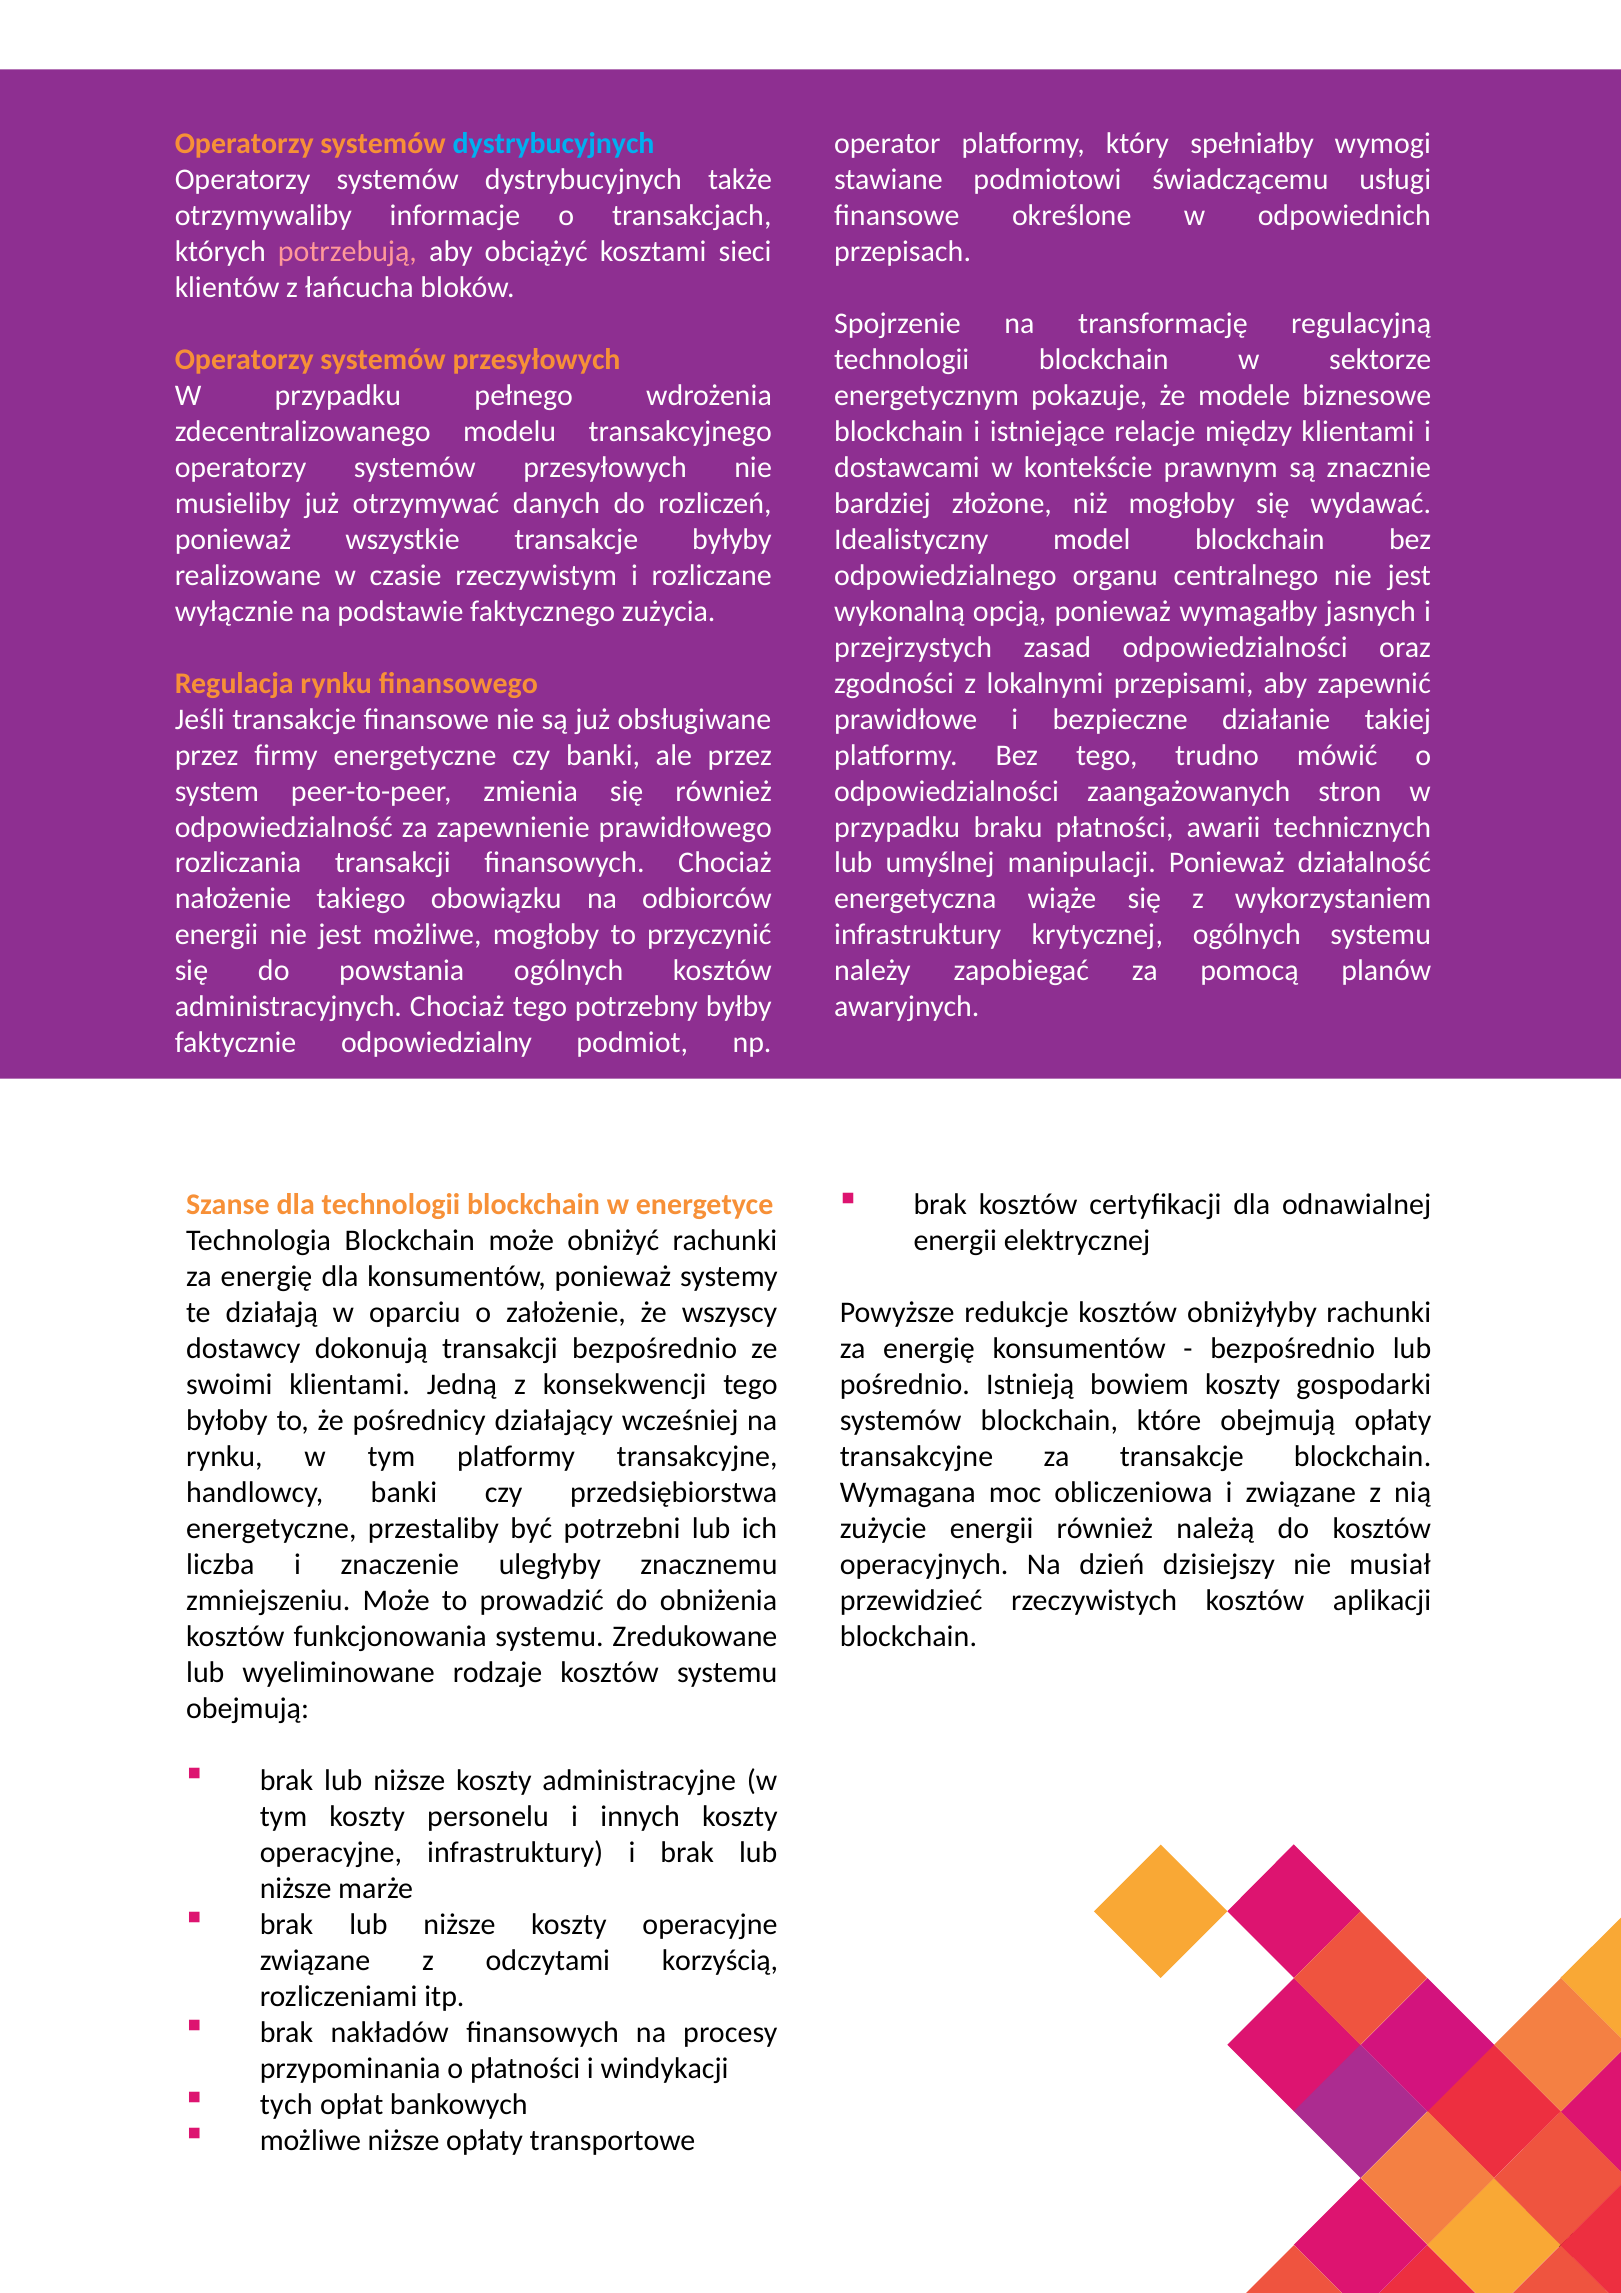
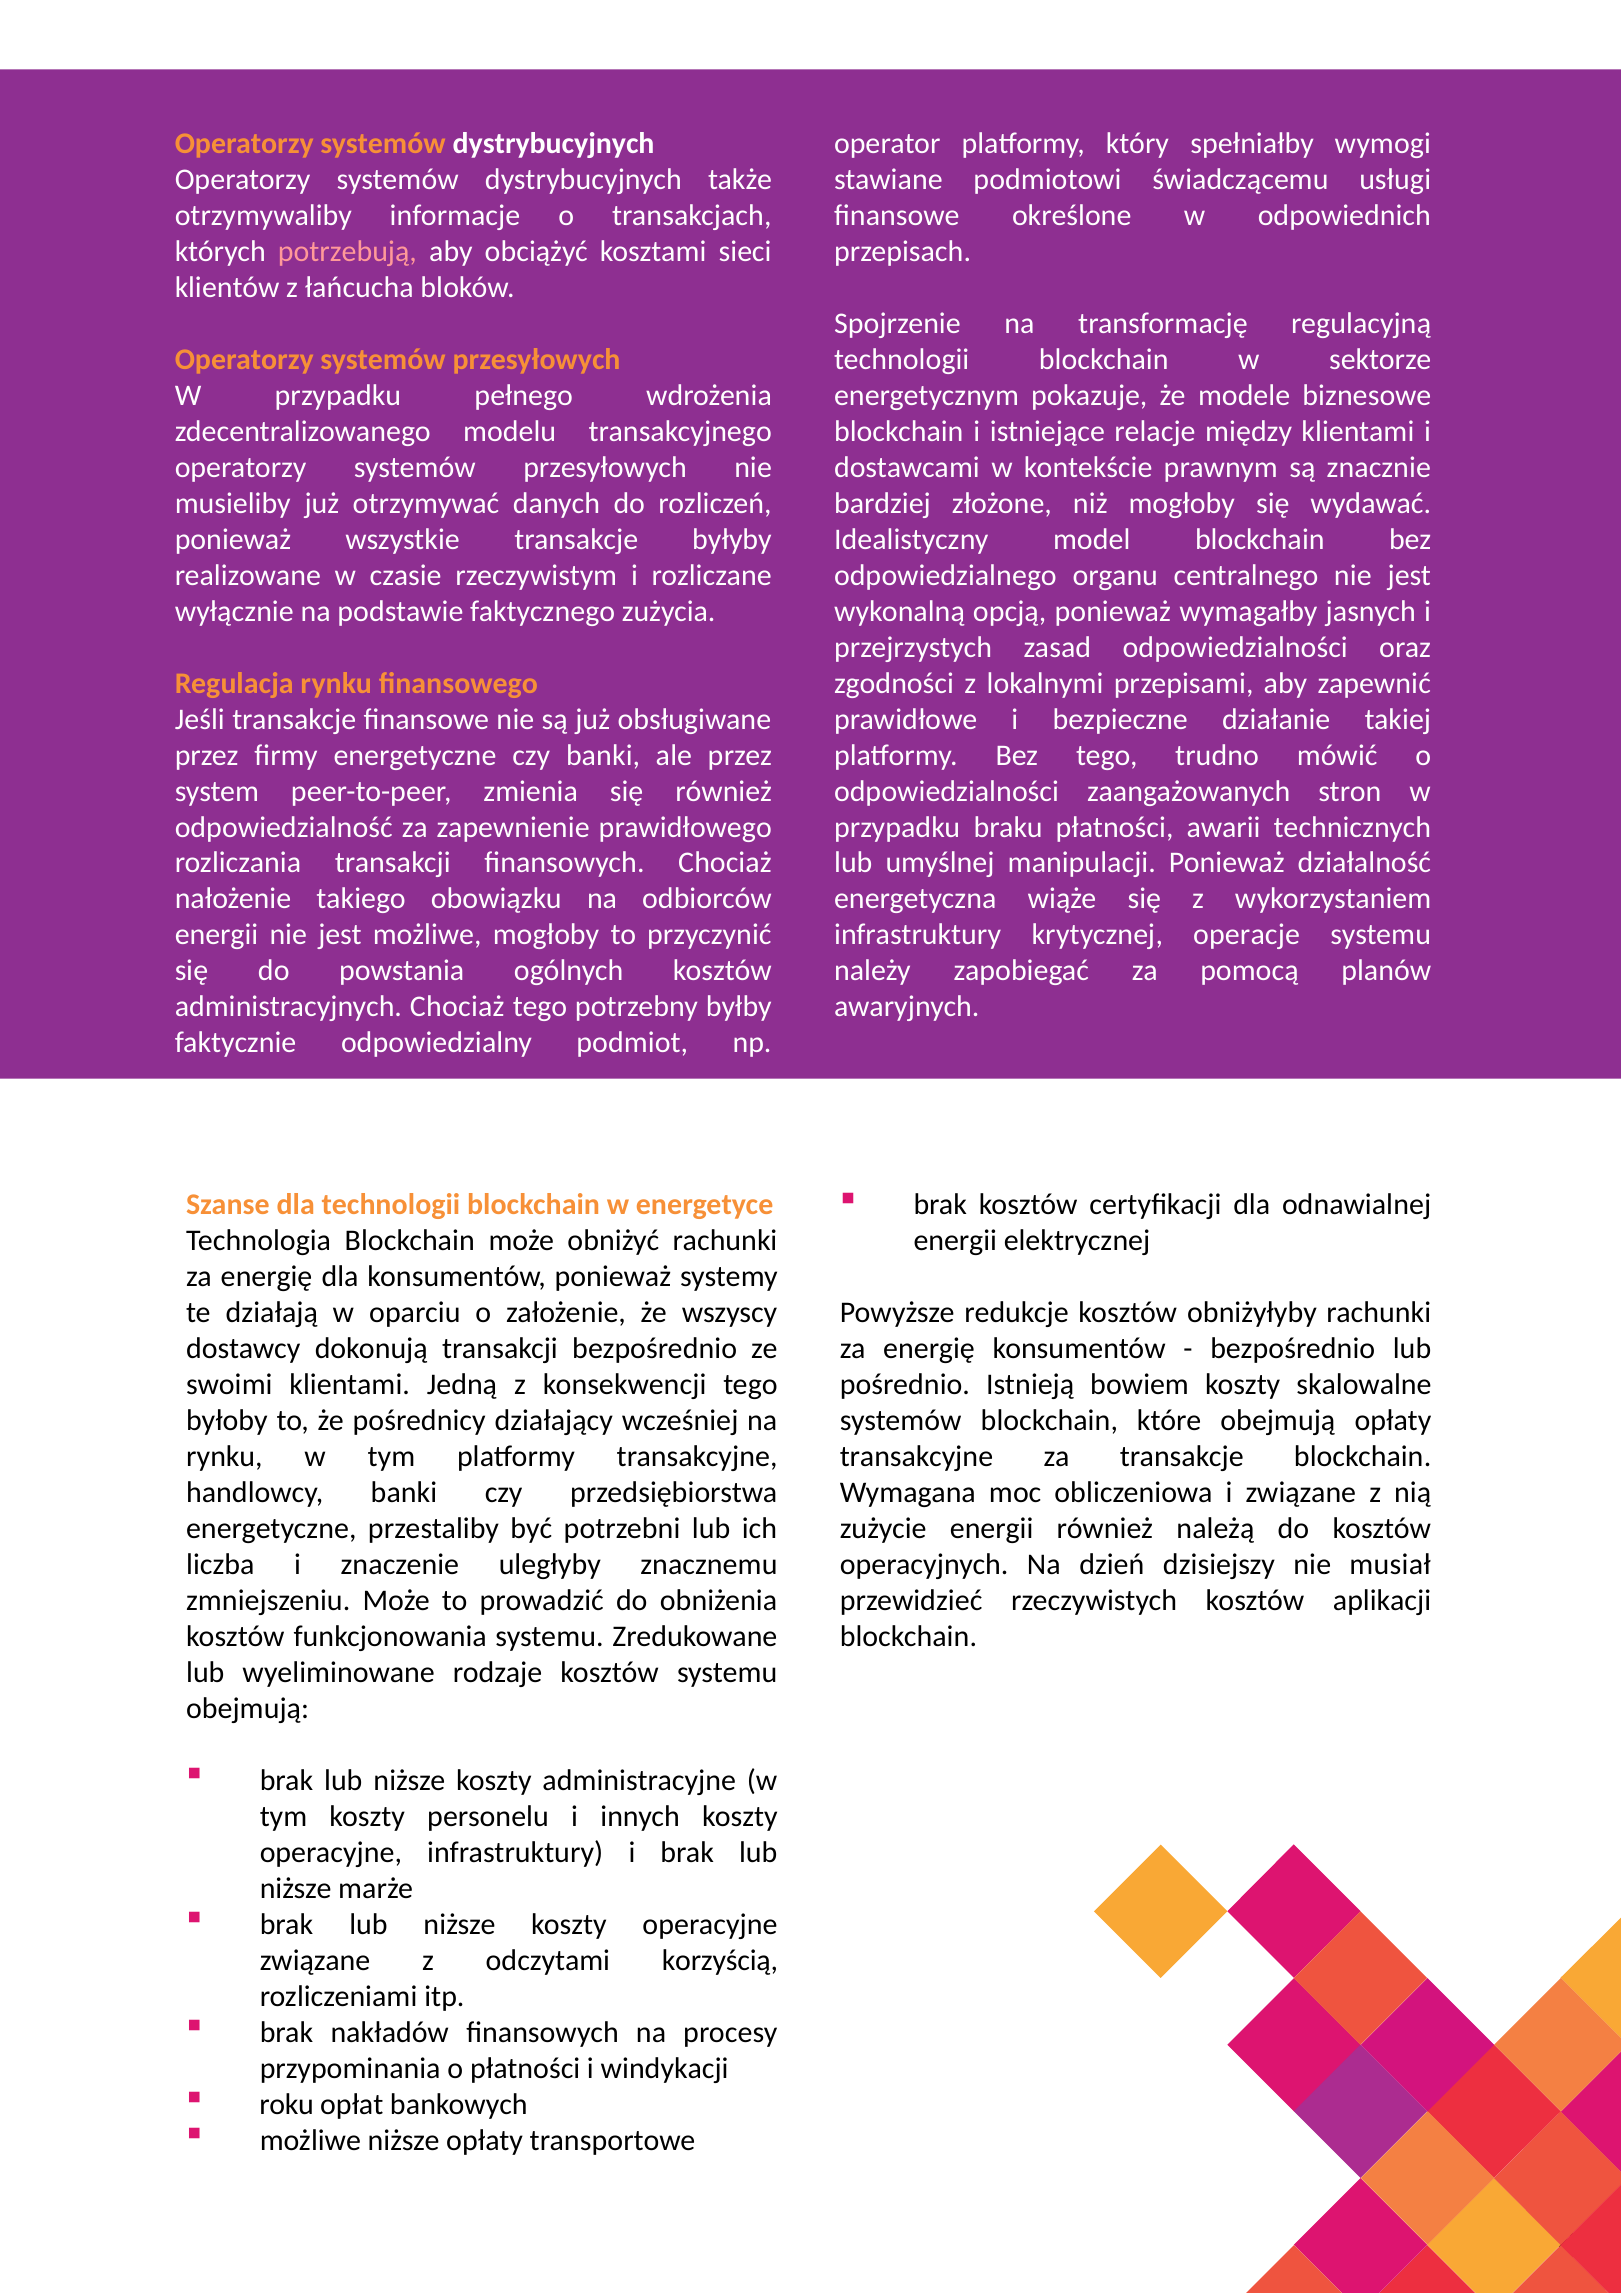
dystrybucyjnych colour: light blue -> white (554, 144)
krytycznej ogólnych: ogólnych -> operacje (1247, 935)
gospodarki: gospodarki -> skalowalne (1364, 1384)
tych: tych -> roku (287, 2104)
